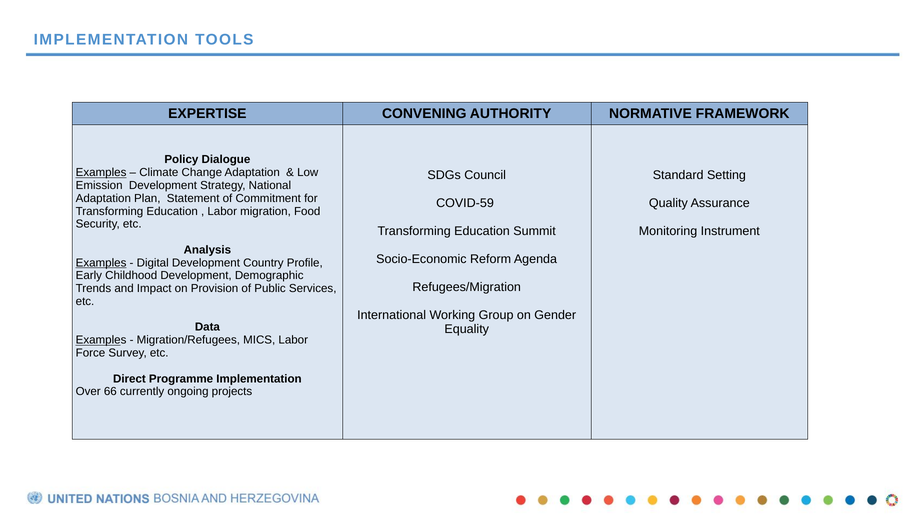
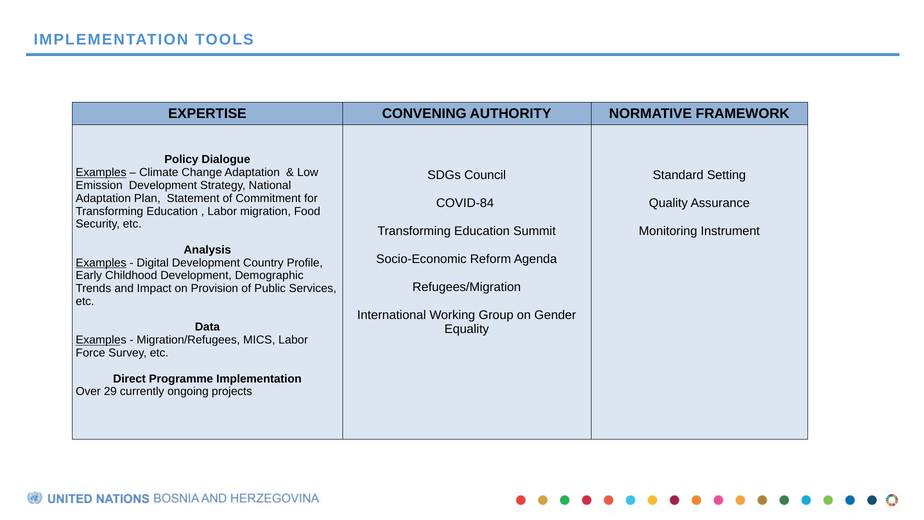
COVID-59: COVID-59 -> COVID-84 (465, 203)
66: 66 -> 29 (110, 391)
